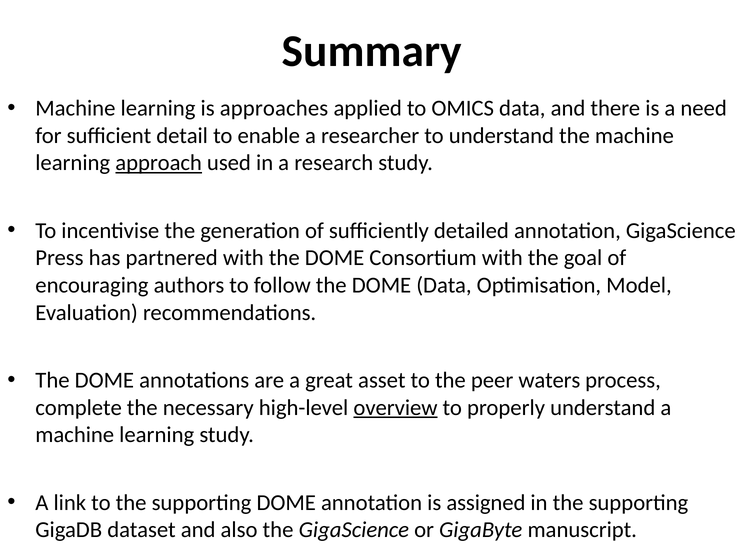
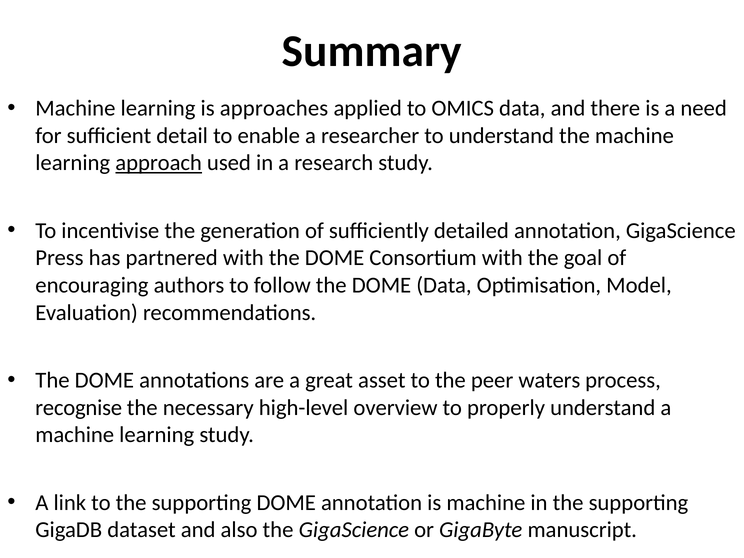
complete: complete -> recognise (79, 408)
overview underline: present -> none (396, 408)
is assigned: assigned -> machine (486, 503)
